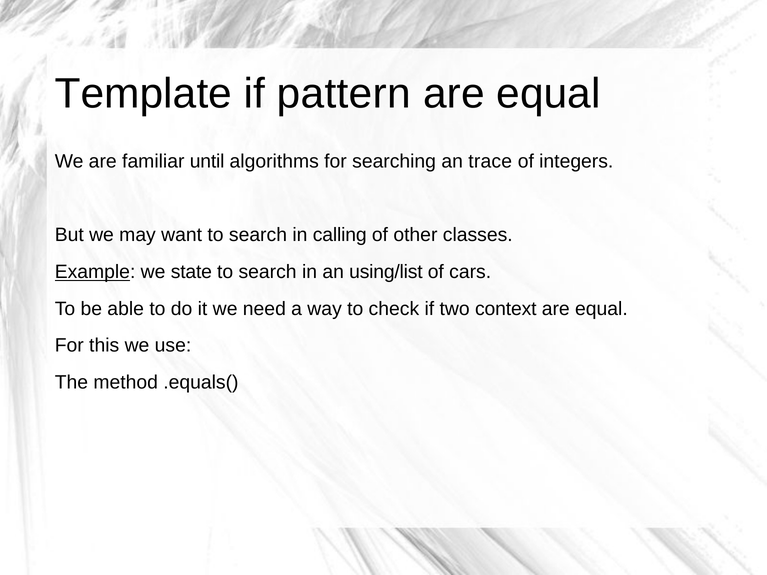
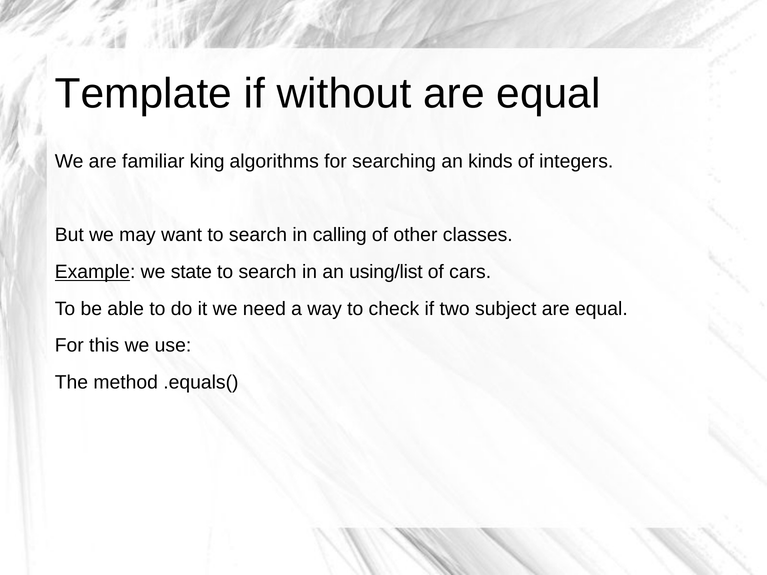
pattern: pattern -> without (344, 94)
until: until -> king (207, 161)
trace: trace -> kinds (490, 161)
context: context -> subject (506, 309)
